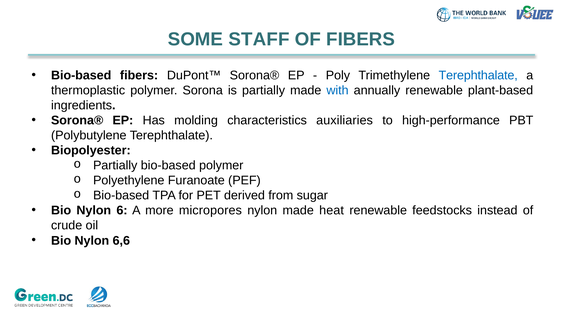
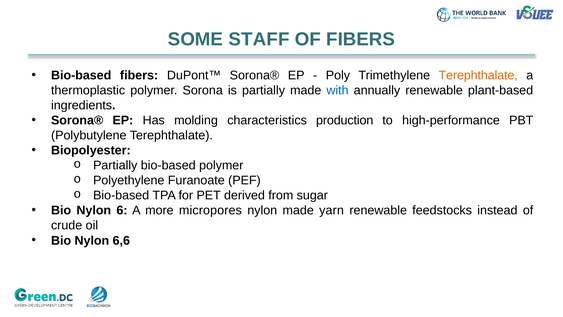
Terephthalate colour: blue -> orange (478, 75)
auxiliaries: auxiliaries -> production (345, 120)
heat: heat -> yarn (332, 210)
